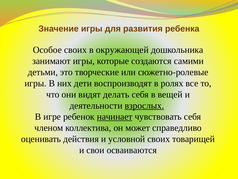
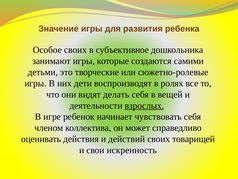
окружающей: окружающей -> субъективное (122, 50)
начинает underline: present -> none (115, 116)
условной: условной -> действий (127, 139)
осваиваются: осваиваются -> искренность (132, 150)
